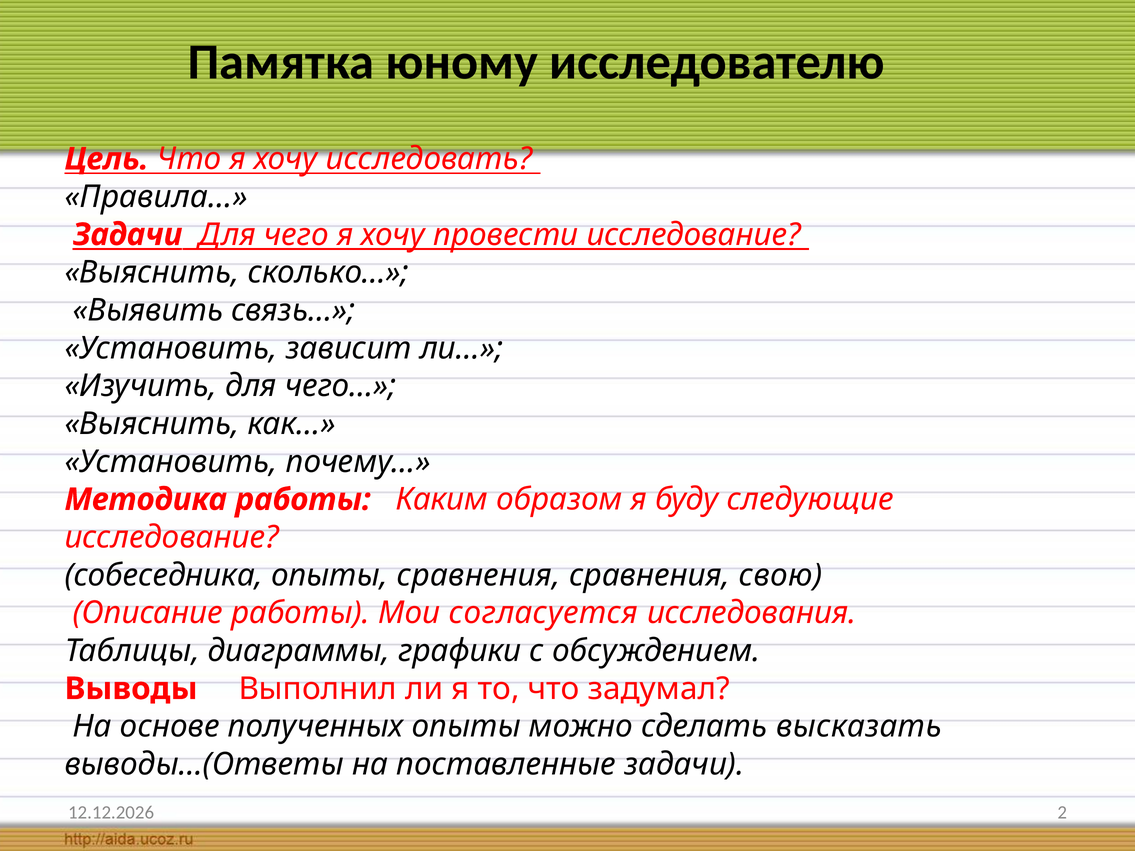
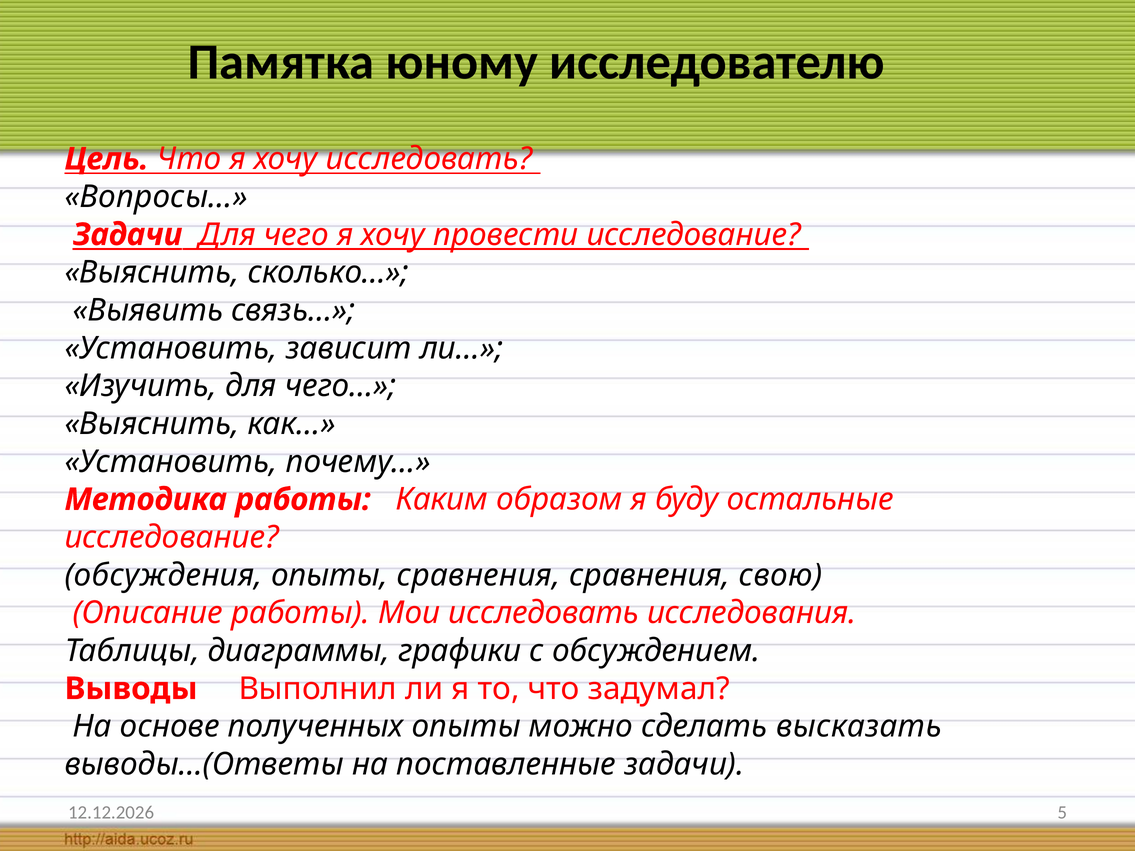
Правила…: Правила… -> Вопросы… (156, 197)
следующие: следующие -> остальные (810, 500)
собеседника: собеседника -> обсуждения (163, 575)
Мои согласуется: согласуется -> исследовать (544, 613)
2: 2 -> 5 (1062, 813)
